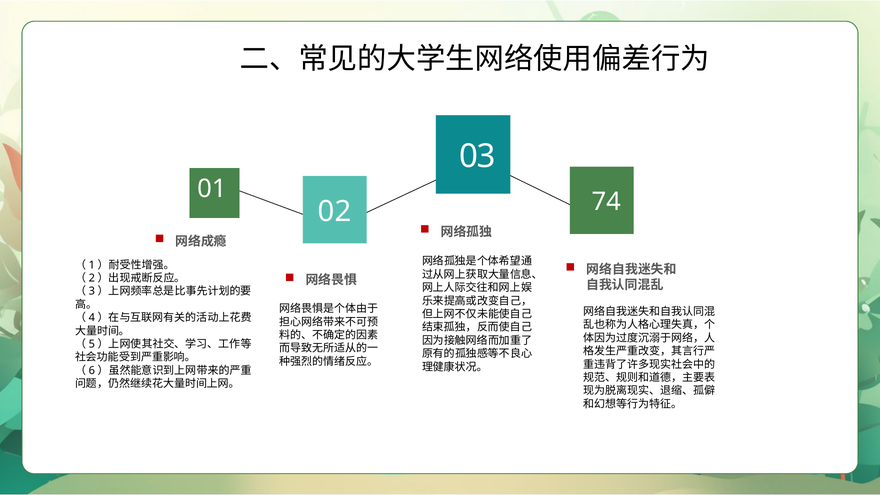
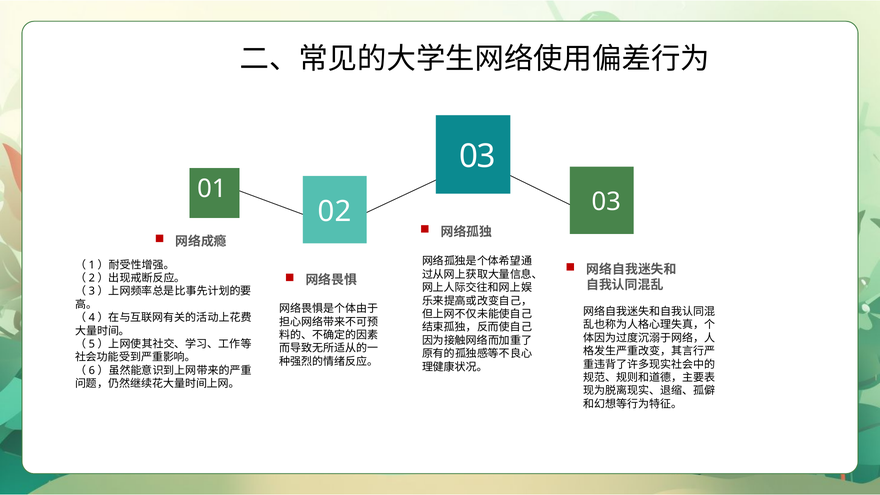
02 74: 74 -> 03 (606, 202)
